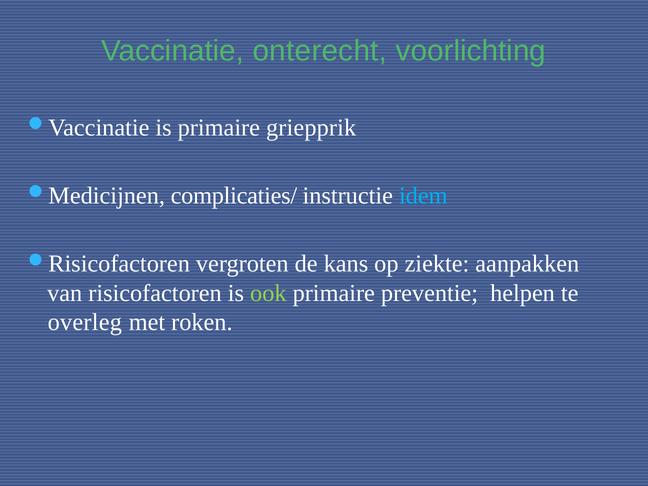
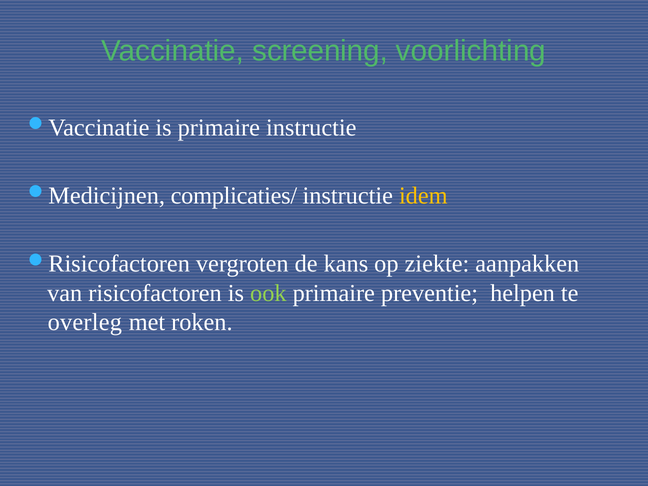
onterecht: onterecht -> screening (320, 51)
primaire griepprik: griepprik -> instructie (311, 128)
idem colour: light blue -> yellow (423, 196)
